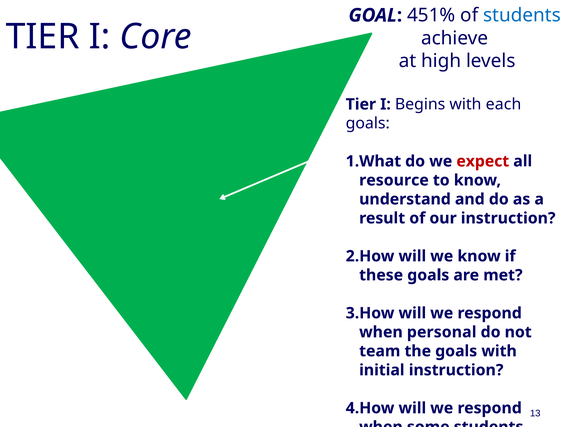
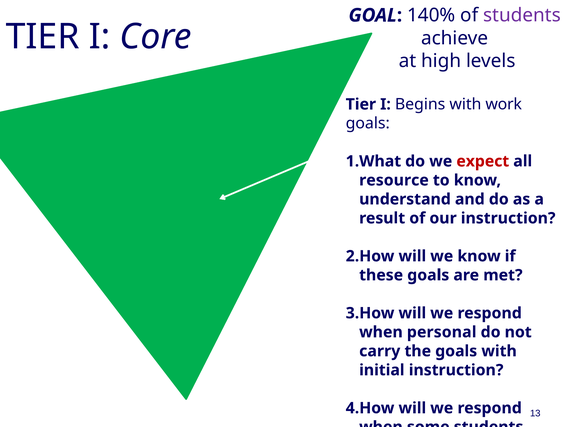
451%: 451% -> 140% (431, 15)
students colour: blue -> purple (522, 15)
each: each -> work (504, 104)
team: team -> carry (380, 351)
